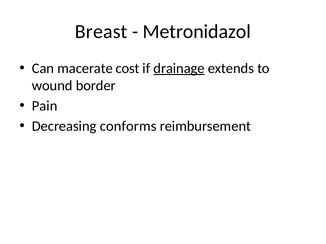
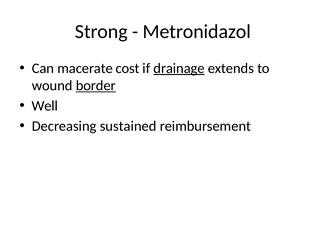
Breast: Breast -> Strong (101, 32)
border underline: none -> present (96, 86)
Pain: Pain -> Well (45, 106)
conforms: conforms -> sustained (128, 126)
